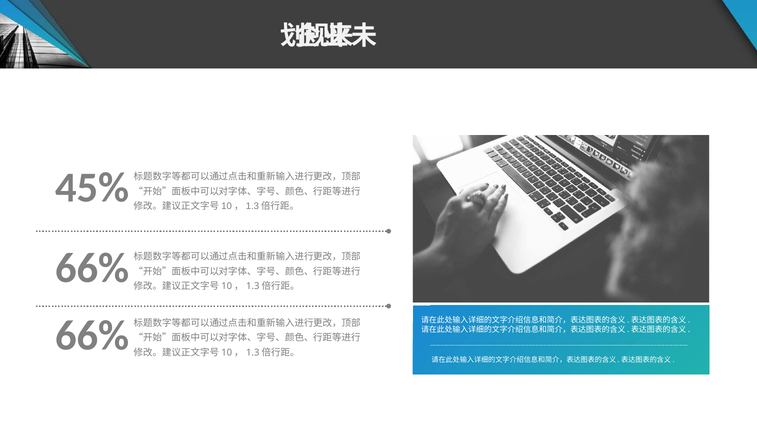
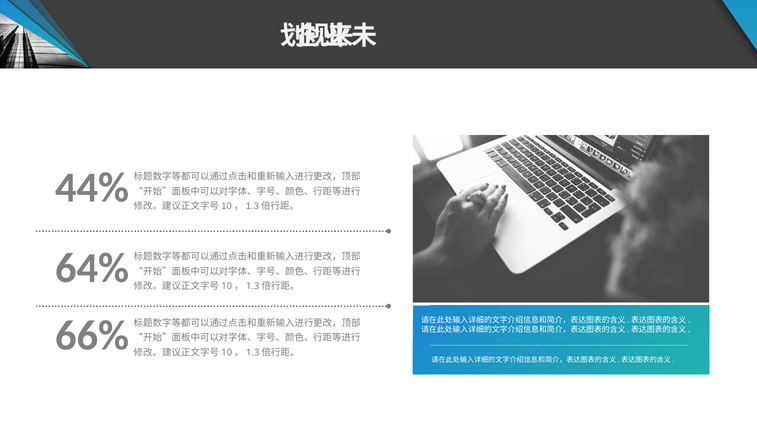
45%: 45% -> 44% (92, 187)
66%: 66% -> 64% (92, 268)
